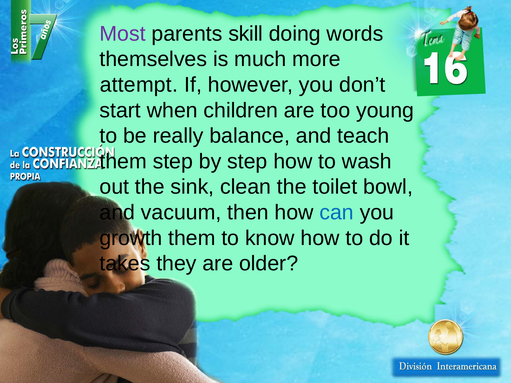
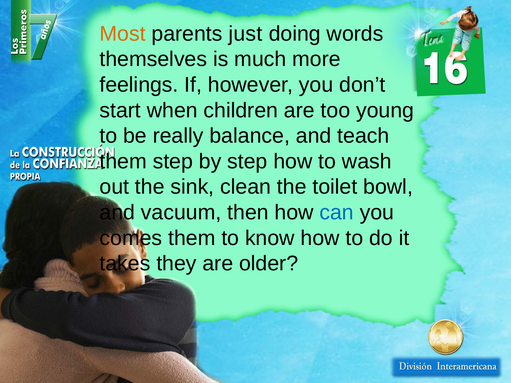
Most colour: purple -> orange (123, 34)
skill: skill -> just (245, 34)
attempt: attempt -> feelings (139, 85)
growth: growth -> comes (131, 238)
